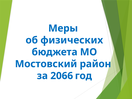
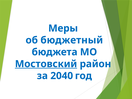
физических: физических -> бюджетный (72, 40)
Мостовский underline: none -> present (46, 64)
2066: 2066 -> 2040 (62, 76)
